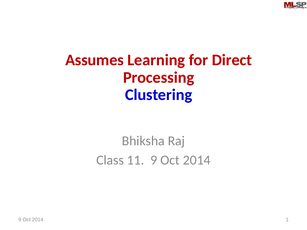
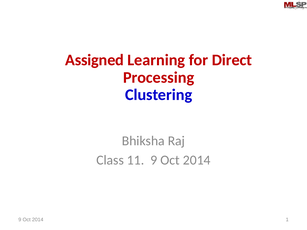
Assumes: Assumes -> Assigned (95, 60)
